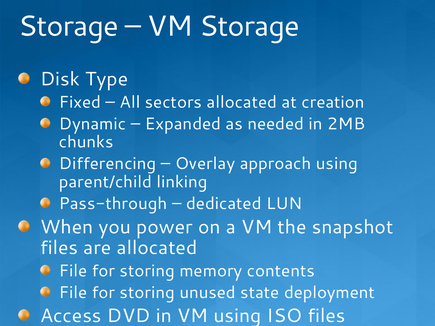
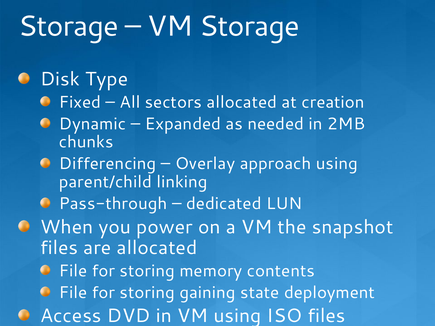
unused: unused -> gaining (208, 293)
